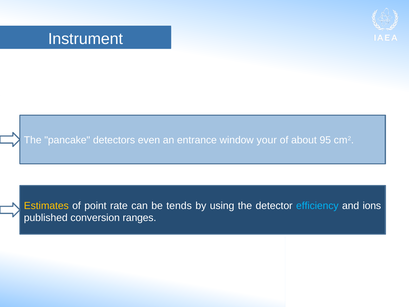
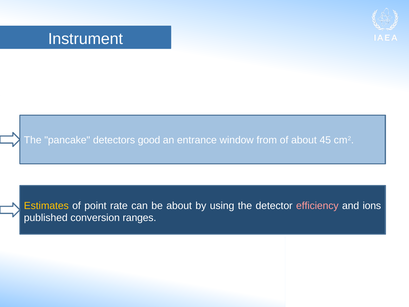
even: even -> good (149, 140)
your: your -> from (267, 140)
95: 95 -> 45 (325, 140)
be tends: tends -> about (179, 206)
efficiency colour: light blue -> pink (317, 206)
